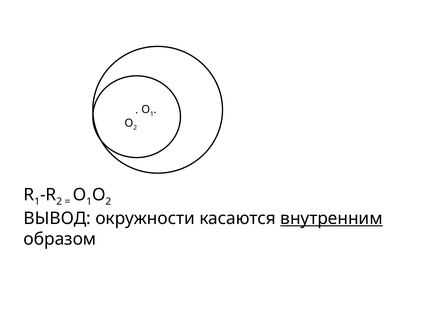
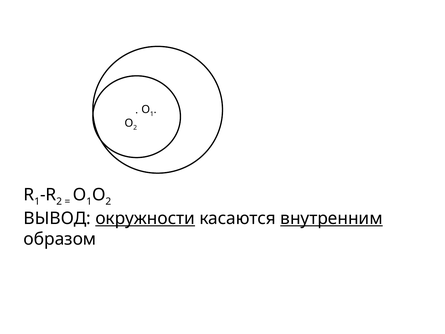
окружности underline: none -> present (145, 218)
